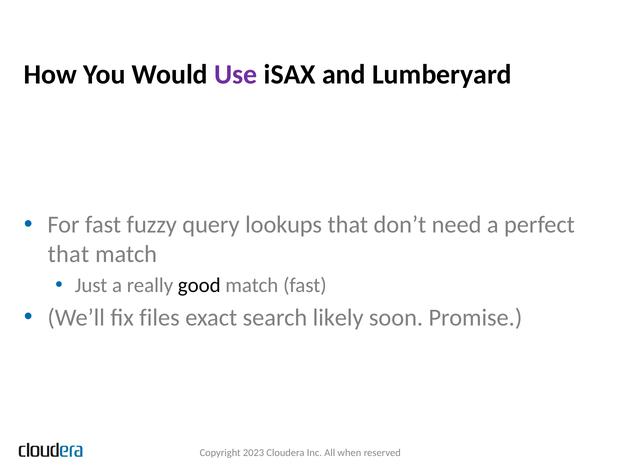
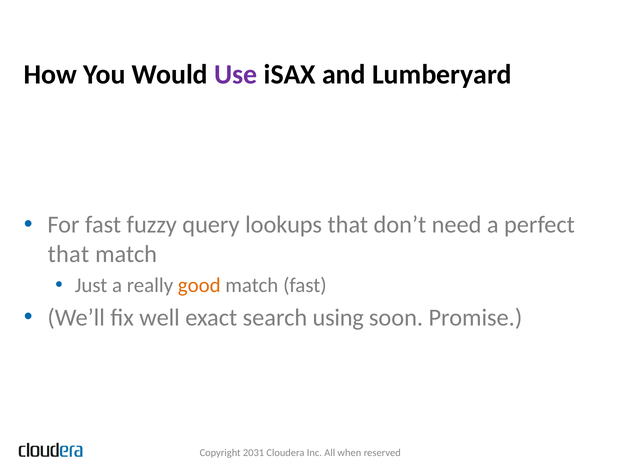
good colour: black -> orange (199, 285)
files: files -> well (160, 317)
likely: likely -> using (338, 317)
2023: 2023 -> 2031 (254, 452)
